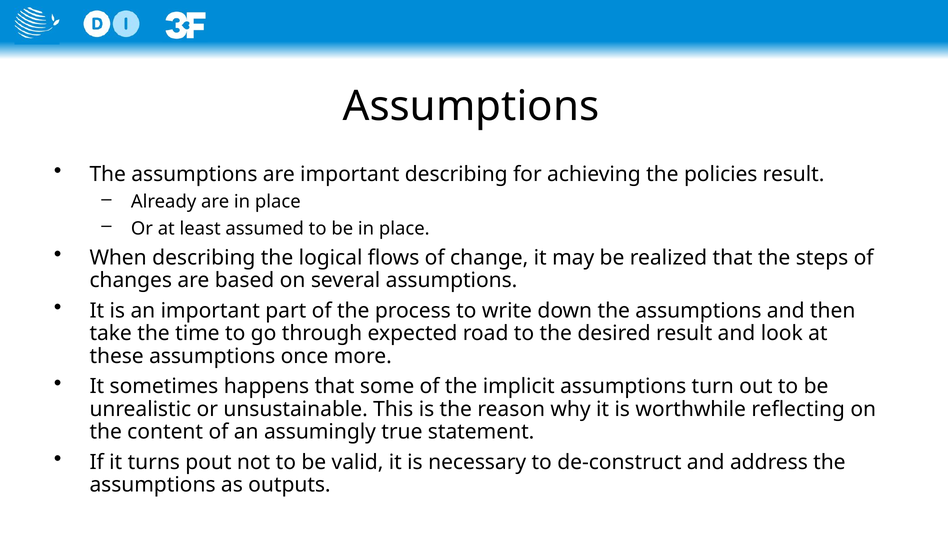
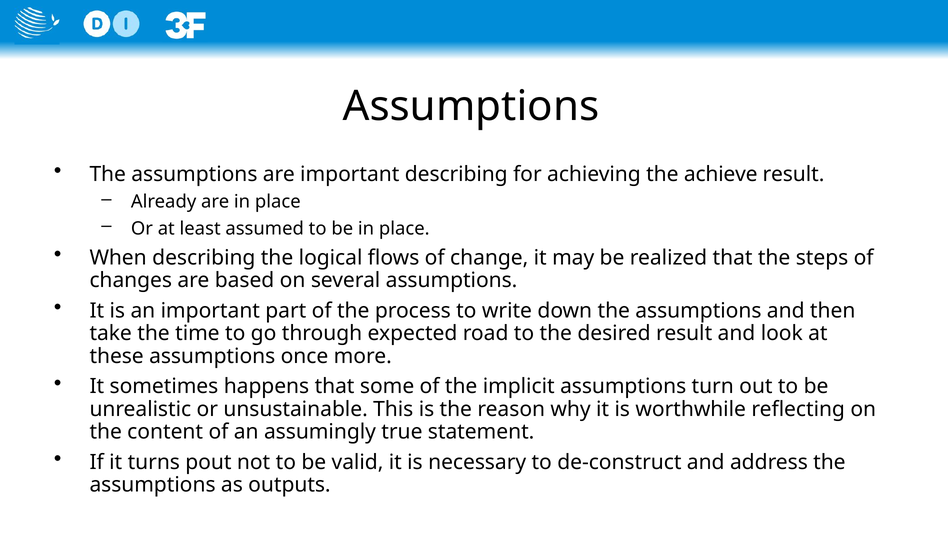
policies: policies -> achieve (721, 174)
